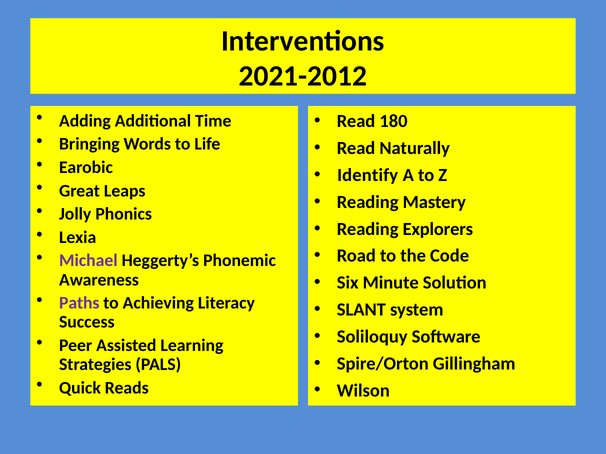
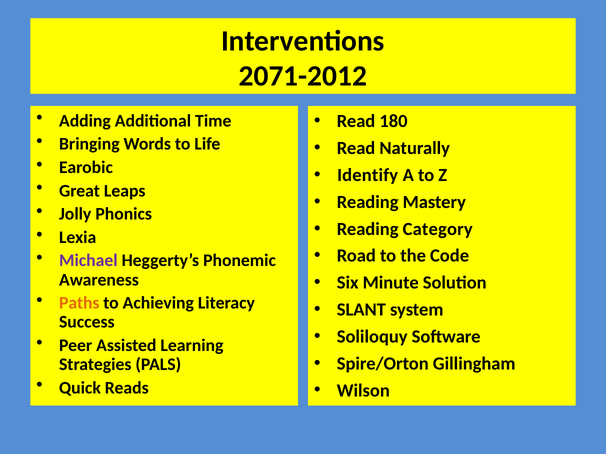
2021-2012: 2021-2012 -> 2071-2012 (303, 76)
Explorers: Explorers -> Category (438, 229)
Paths colour: purple -> orange (79, 303)
